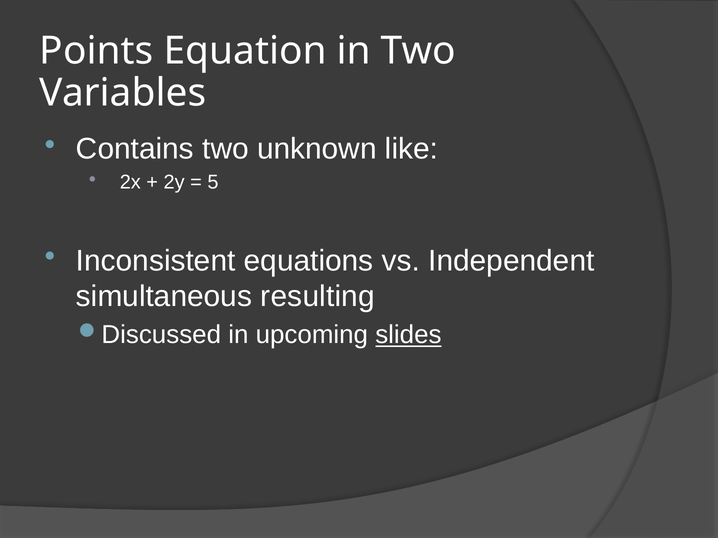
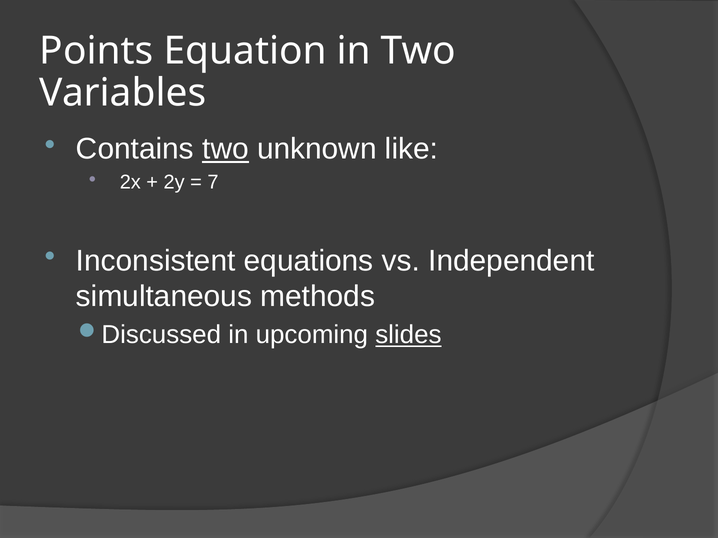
two underline: none -> present (225, 149)
5: 5 -> 7 (213, 182)
resulting: resulting -> methods (318, 297)
